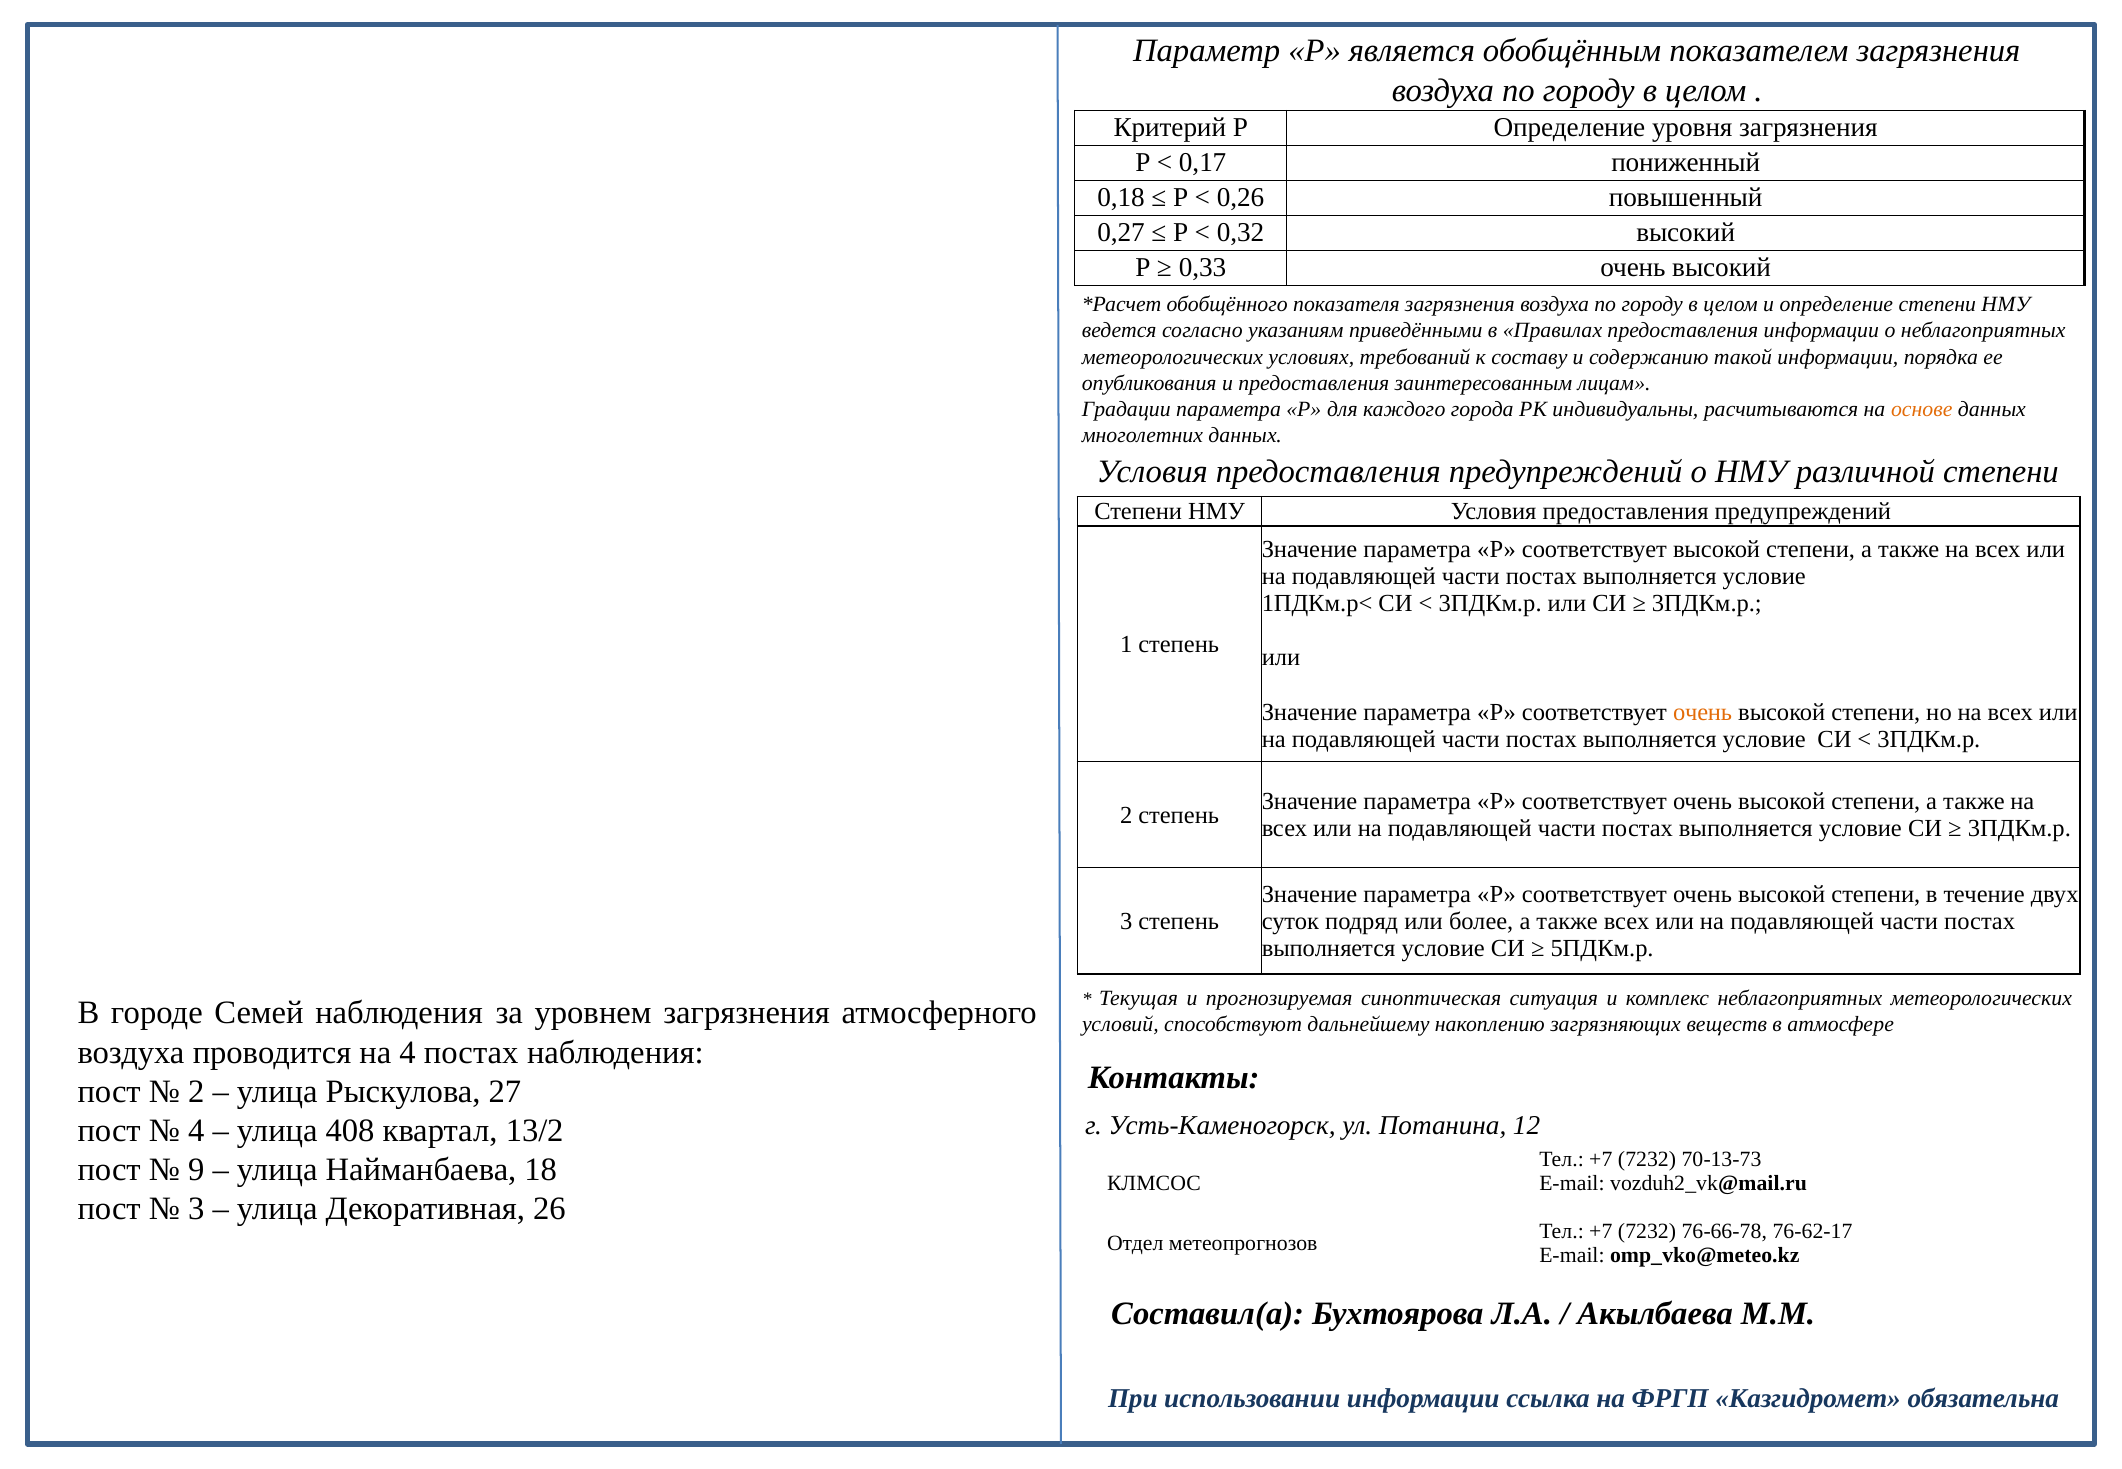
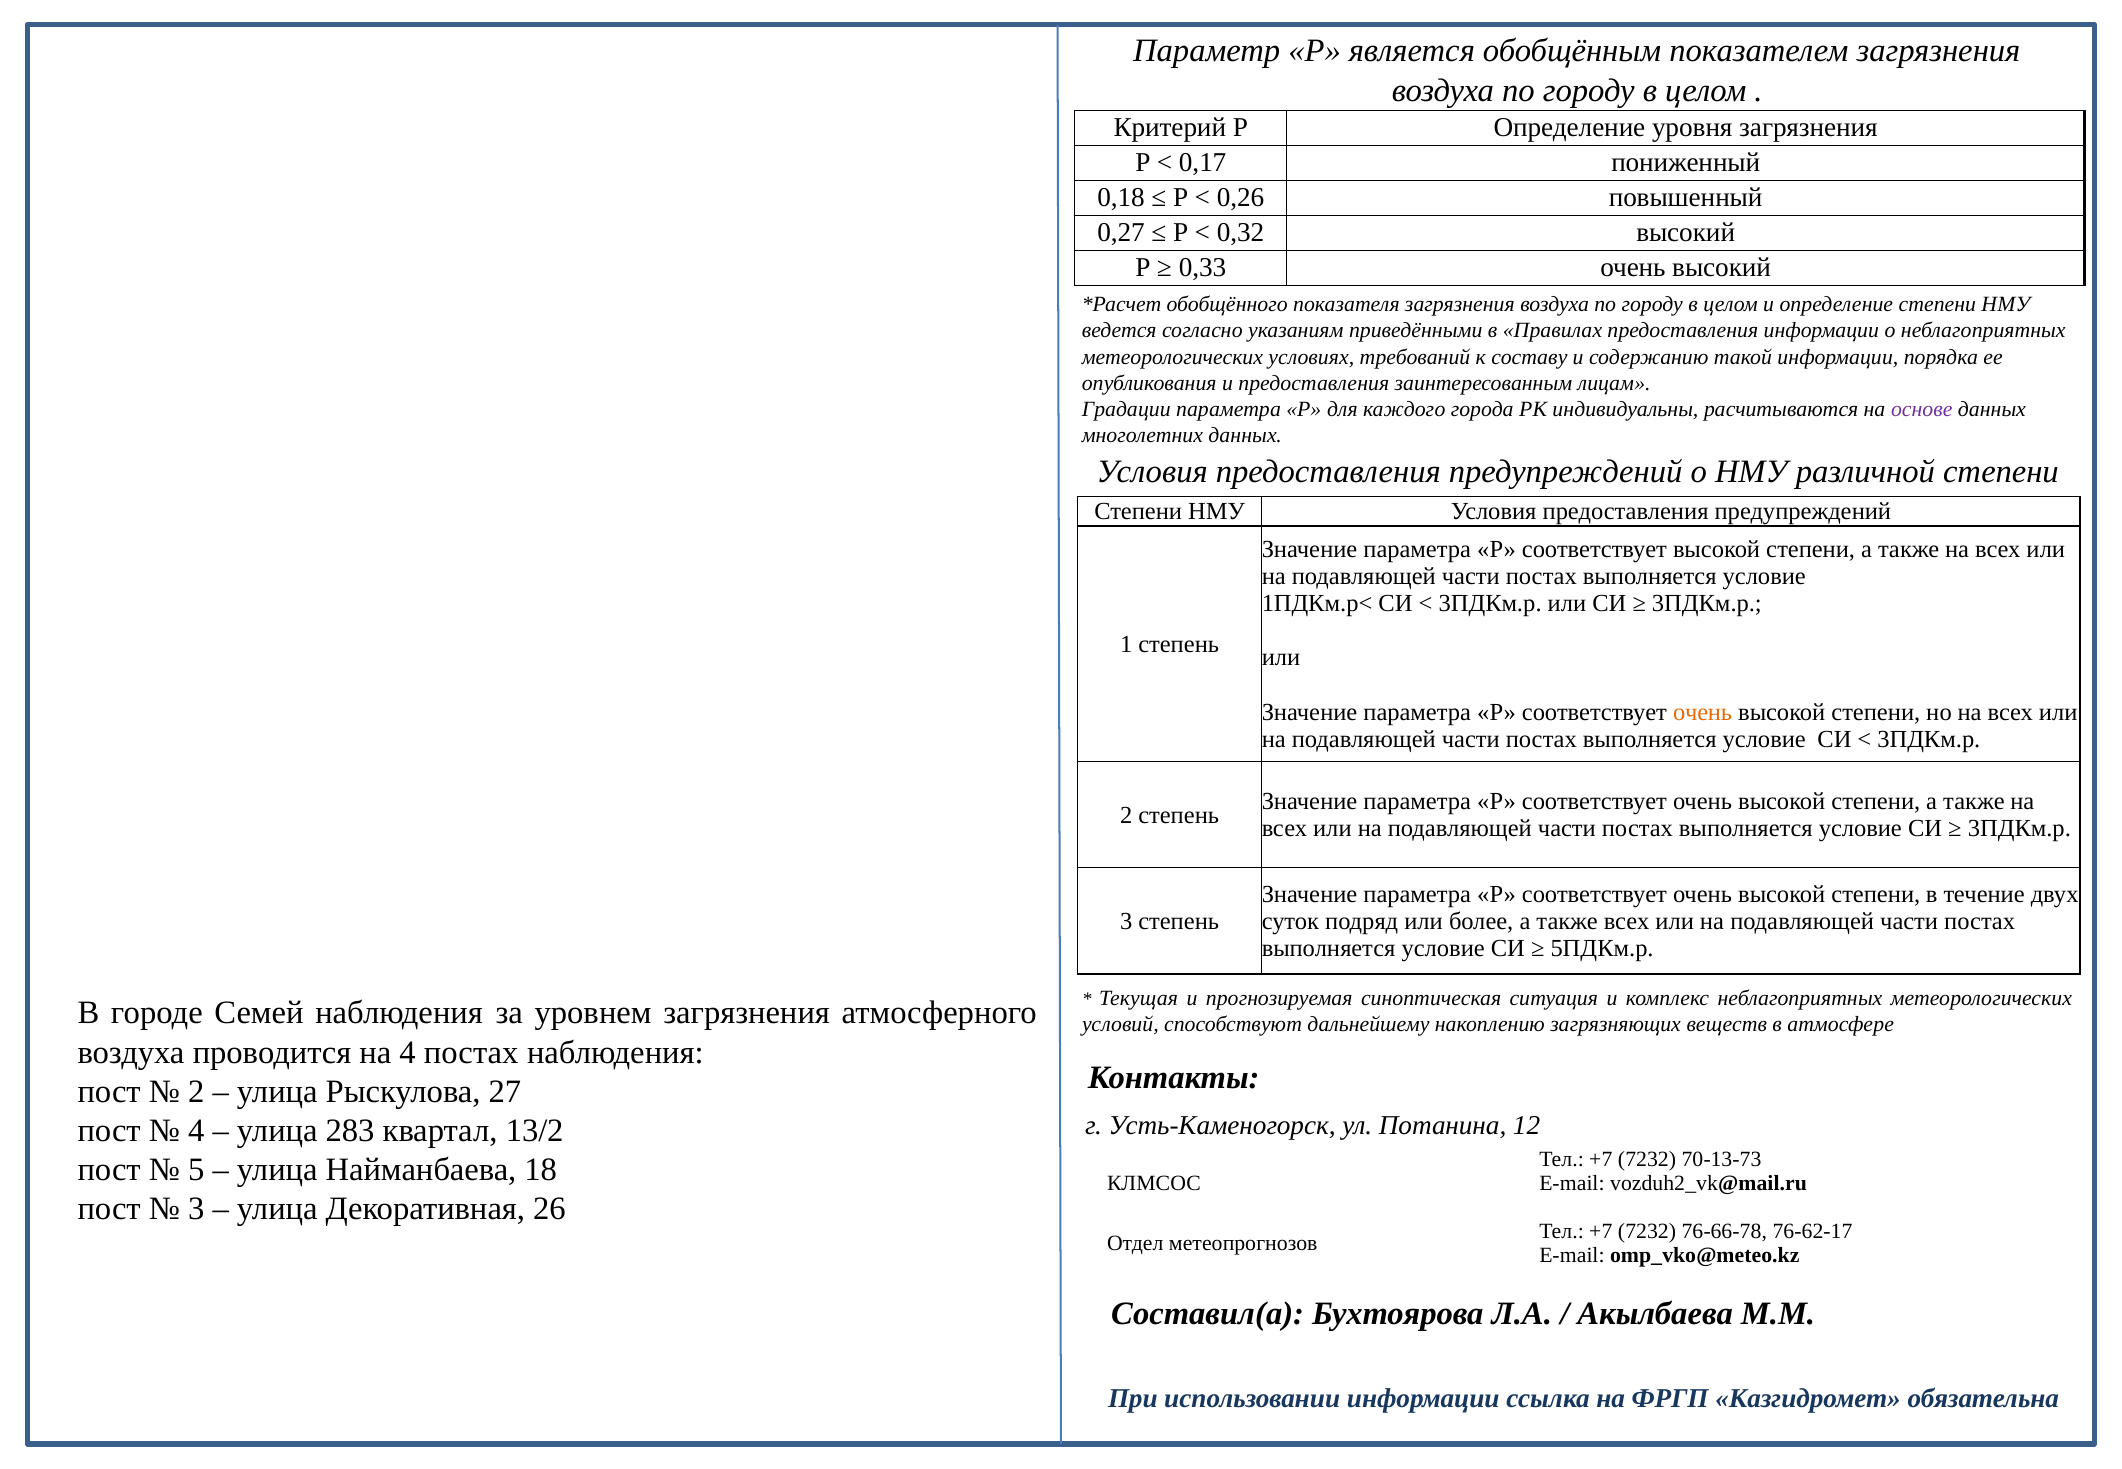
основе colour: orange -> purple (1922, 409)
408: 408 -> 283 (350, 1131)
9: 9 -> 5 (196, 1170)
